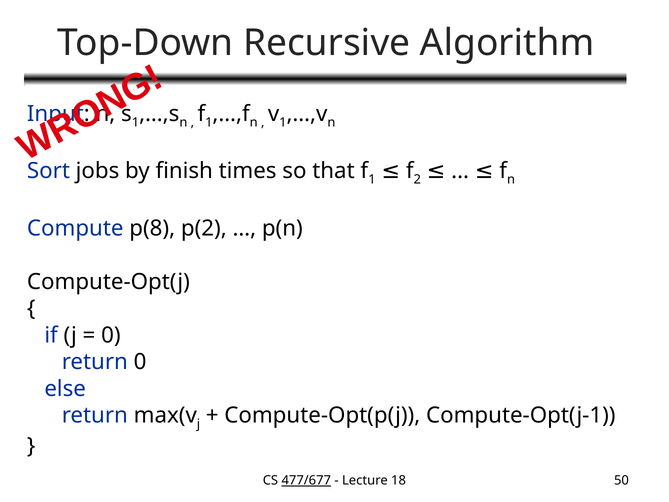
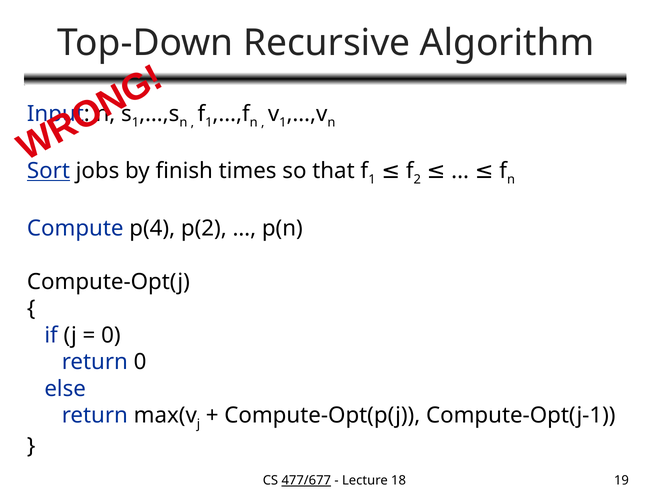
Sort underline: none -> present (48, 171)
p(8: p(8 -> p(4 (152, 228)
50: 50 -> 19 (621, 480)
